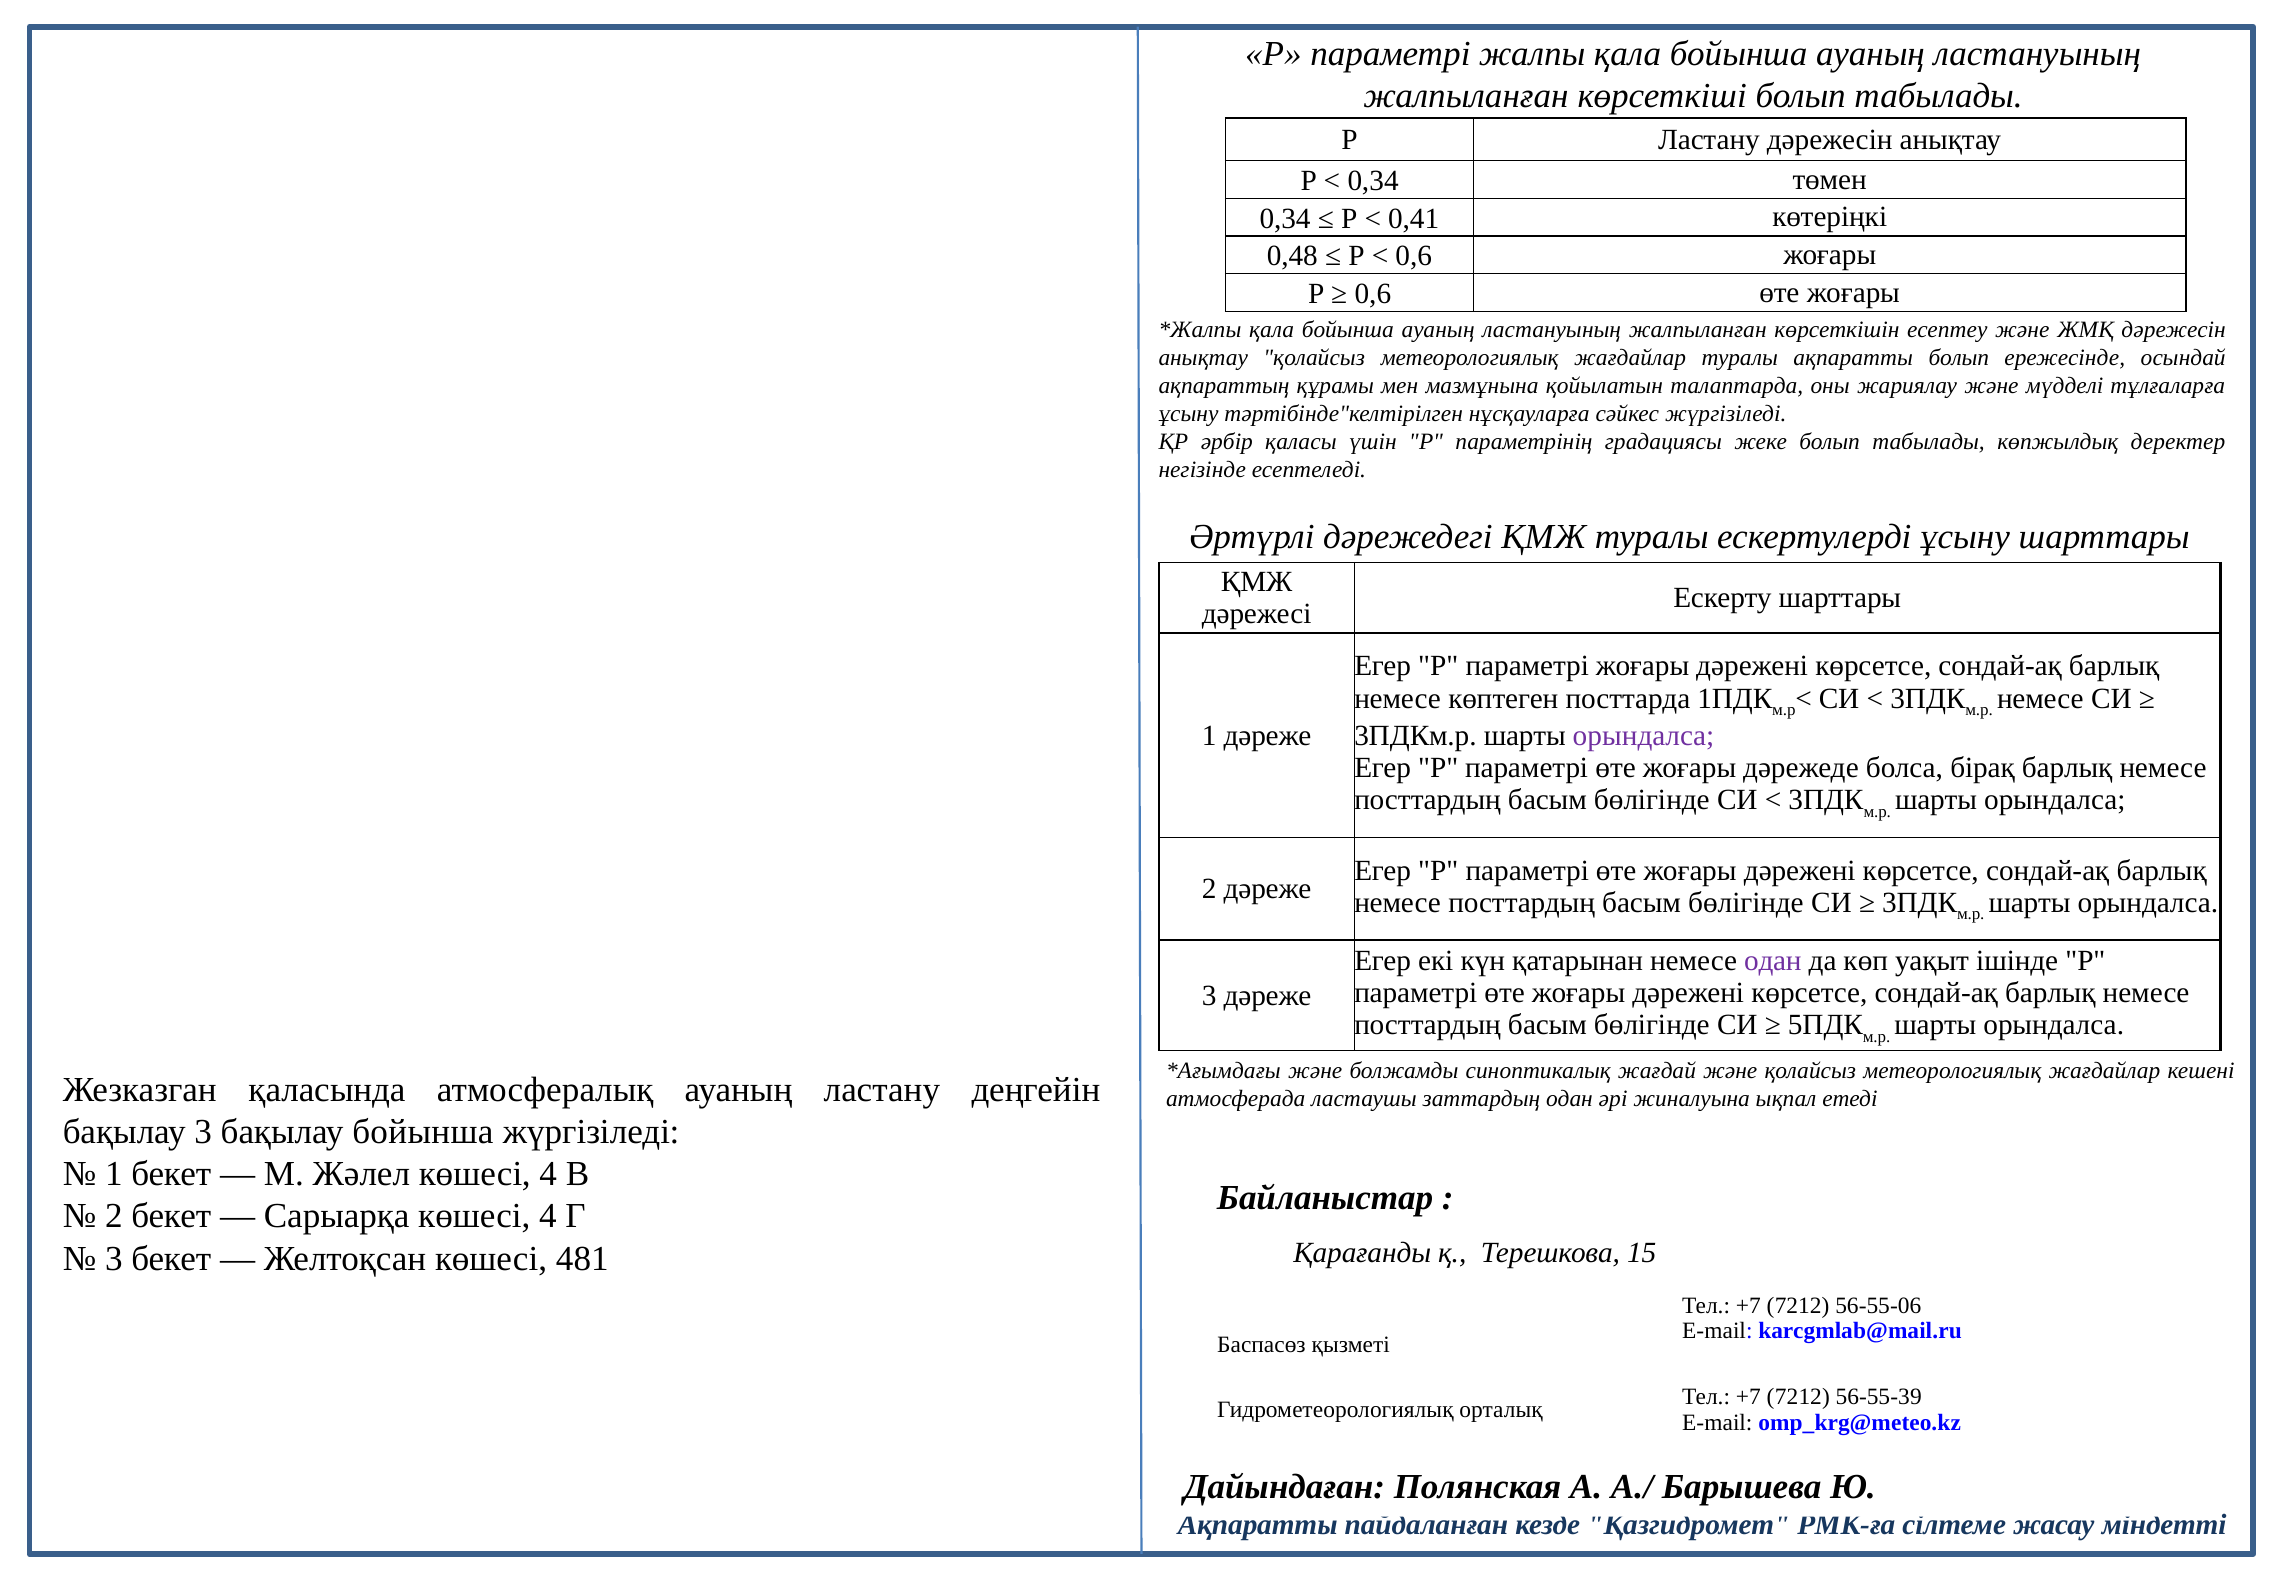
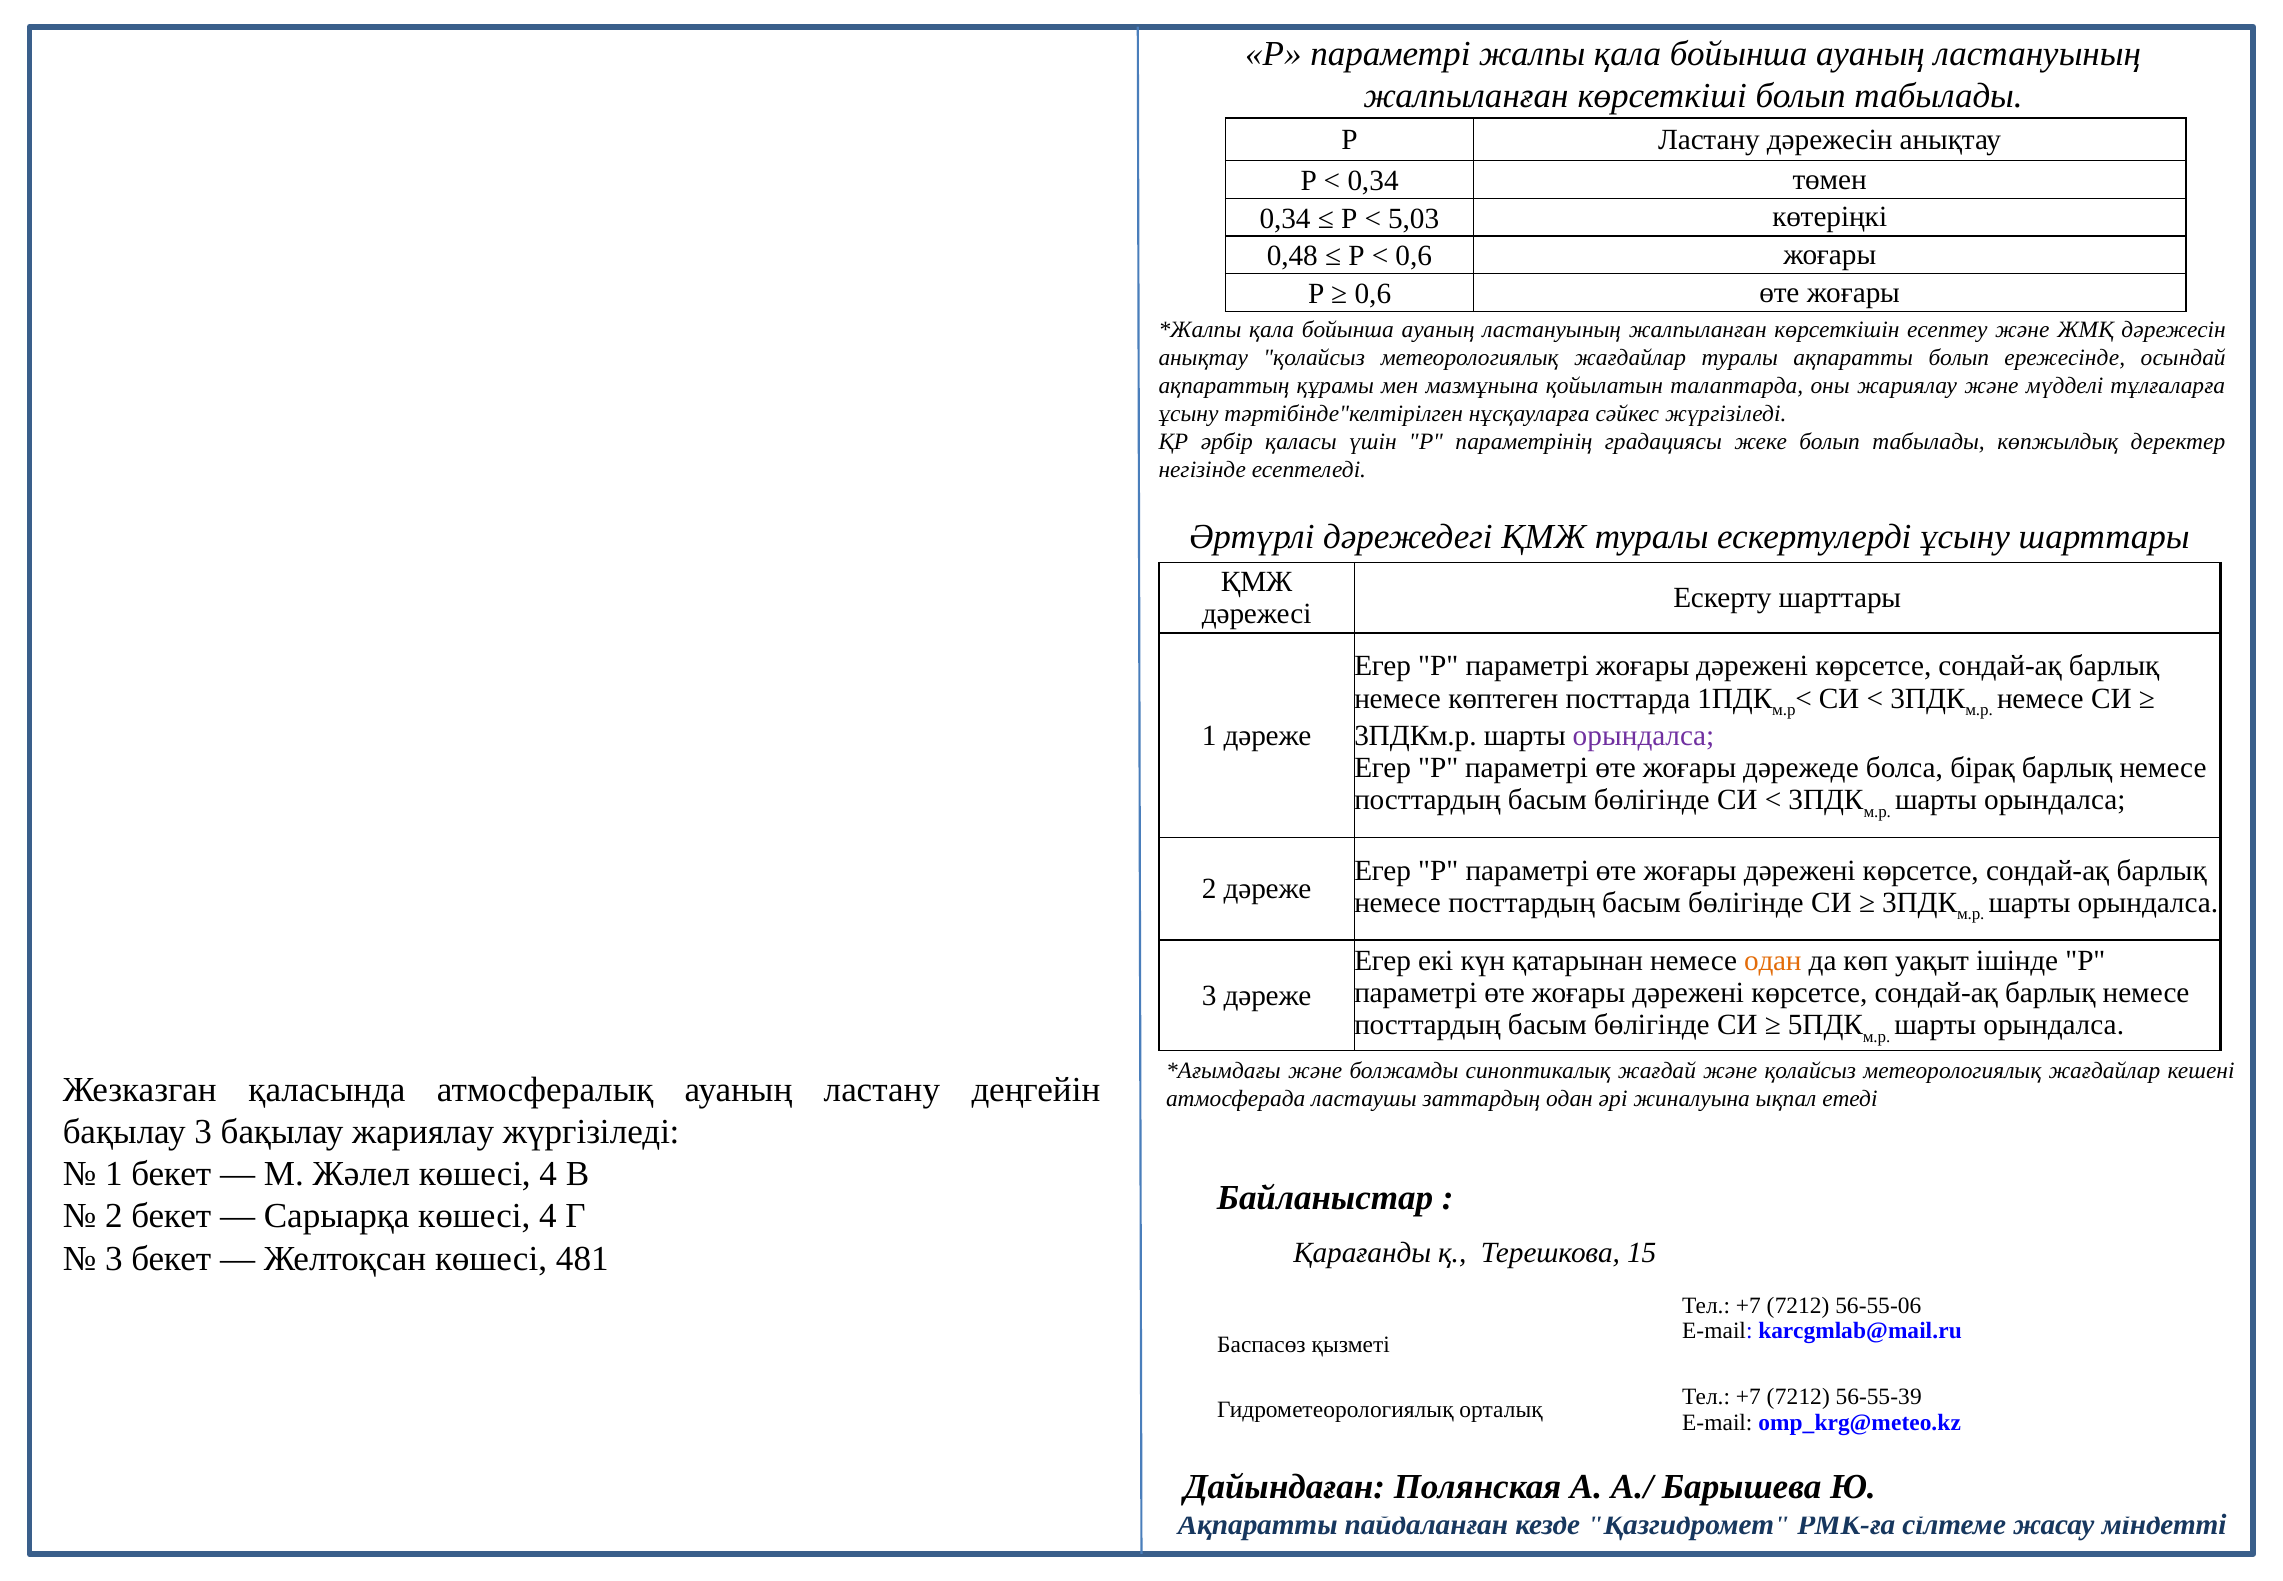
0,41: 0,41 -> 5,03 (1414, 218)
одан colour: purple -> orange (1773, 960)
бақылау бойынша: бойынша -> жариялау (423, 1132)
